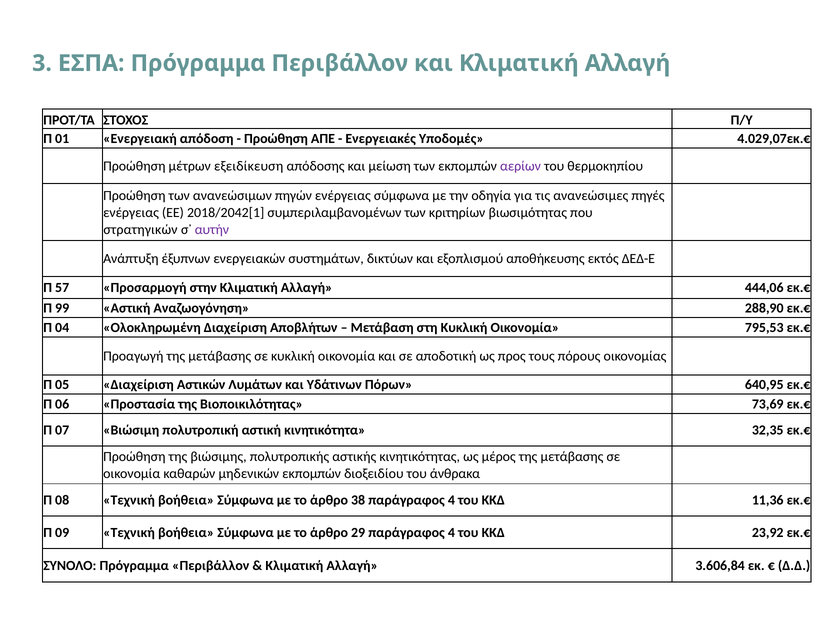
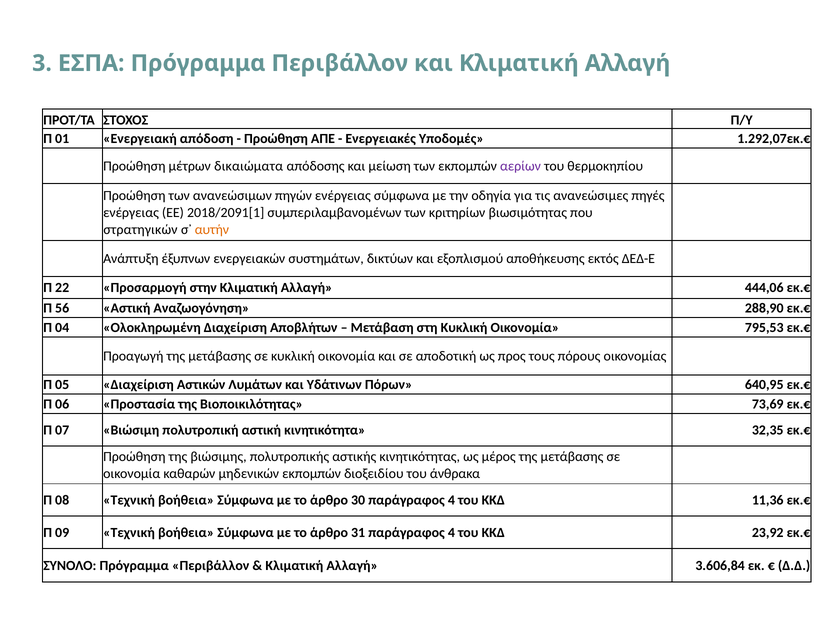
4.029,07εκ.€: 4.029,07εκ.€ -> 1.292,07εκ.€ (774, 139)
εξειδίκευση: εξειδίκευση -> δικαιώματα (249, 166)
2018/2042[1: 2018/2042[1 -> 2018/2091[1 (226, 213)
αυτήν colour: purple -> orange (212, 230)
57: 57 -> 22 (62, 288)
99: 99 -> 56 (62, 308)
38: 38 -> 30 (358, 501)
29: 29 -> 31 (358, 533)
